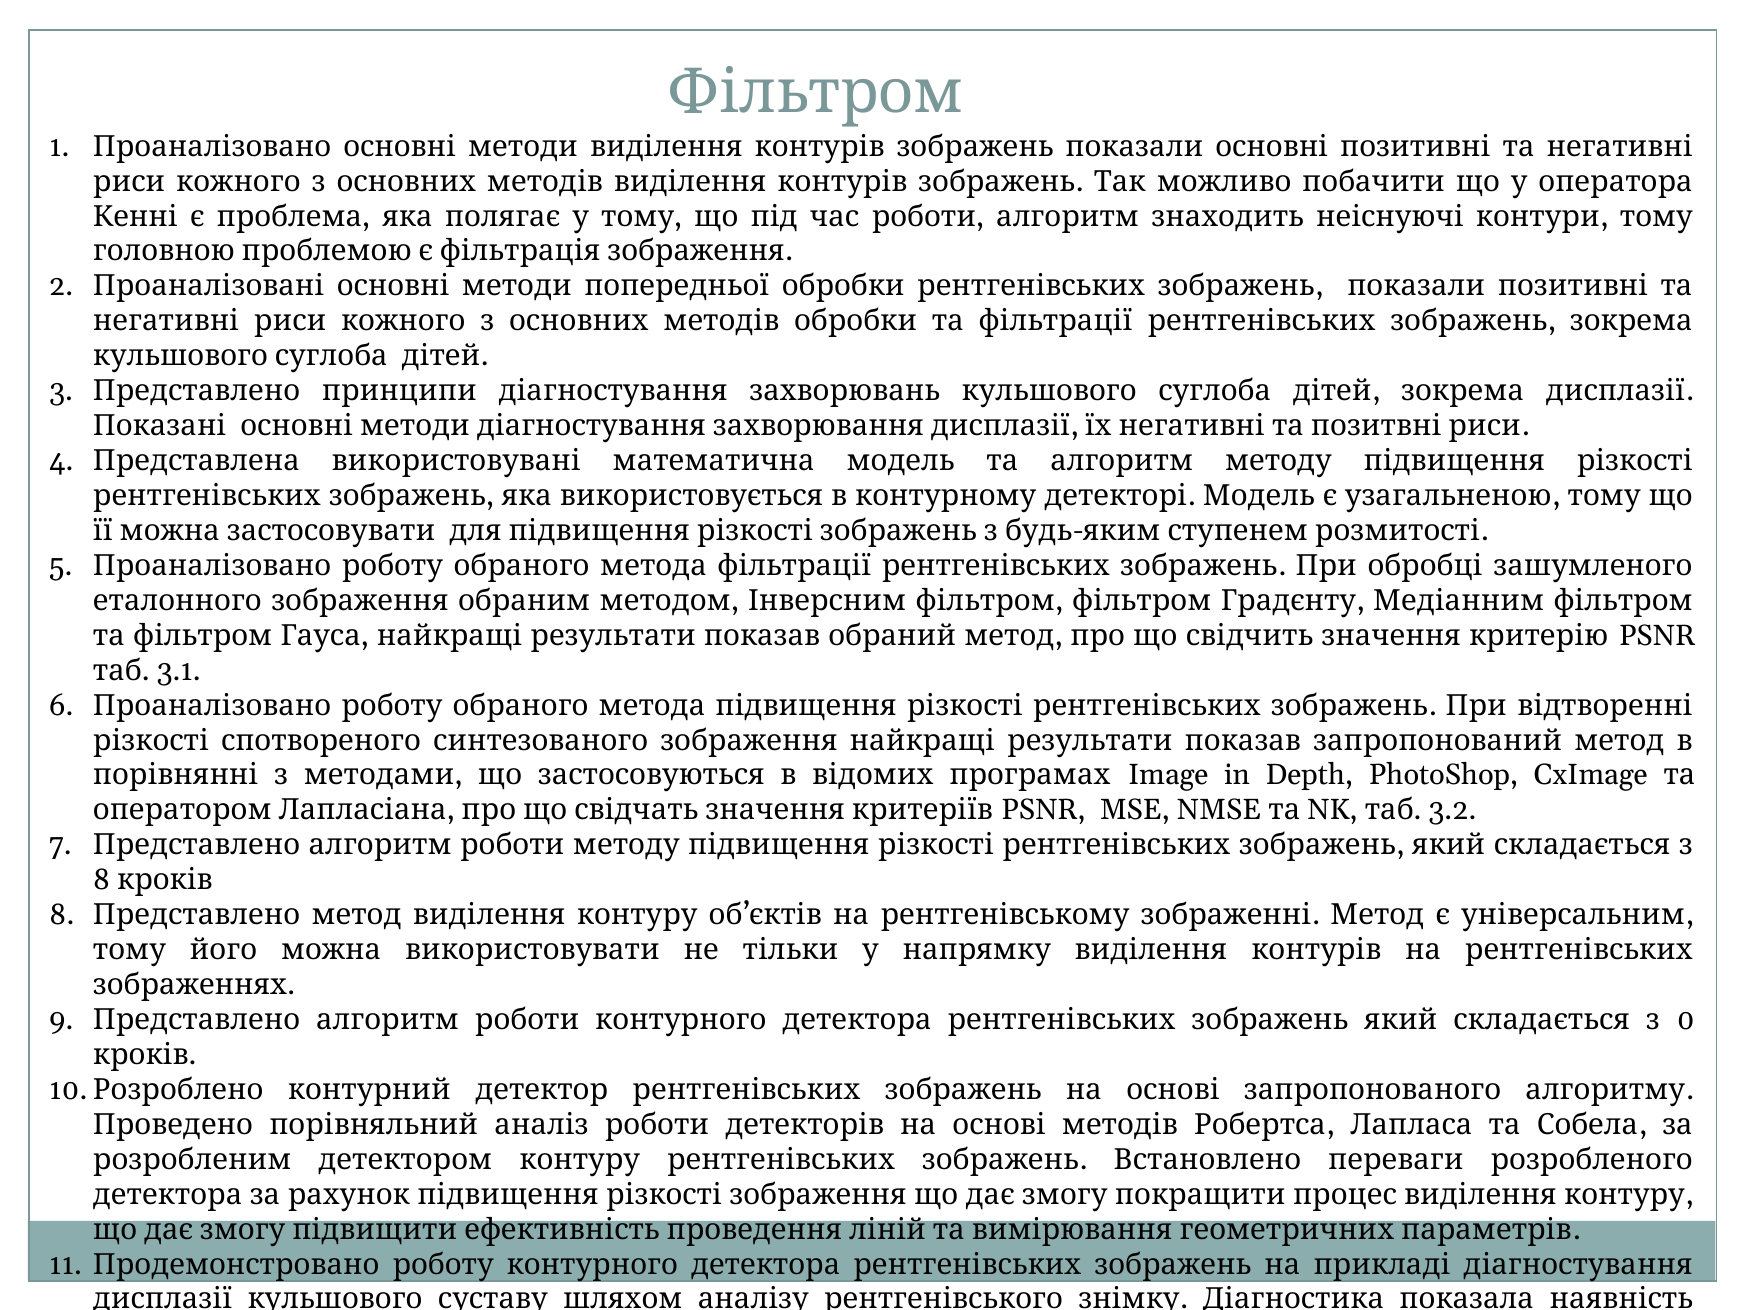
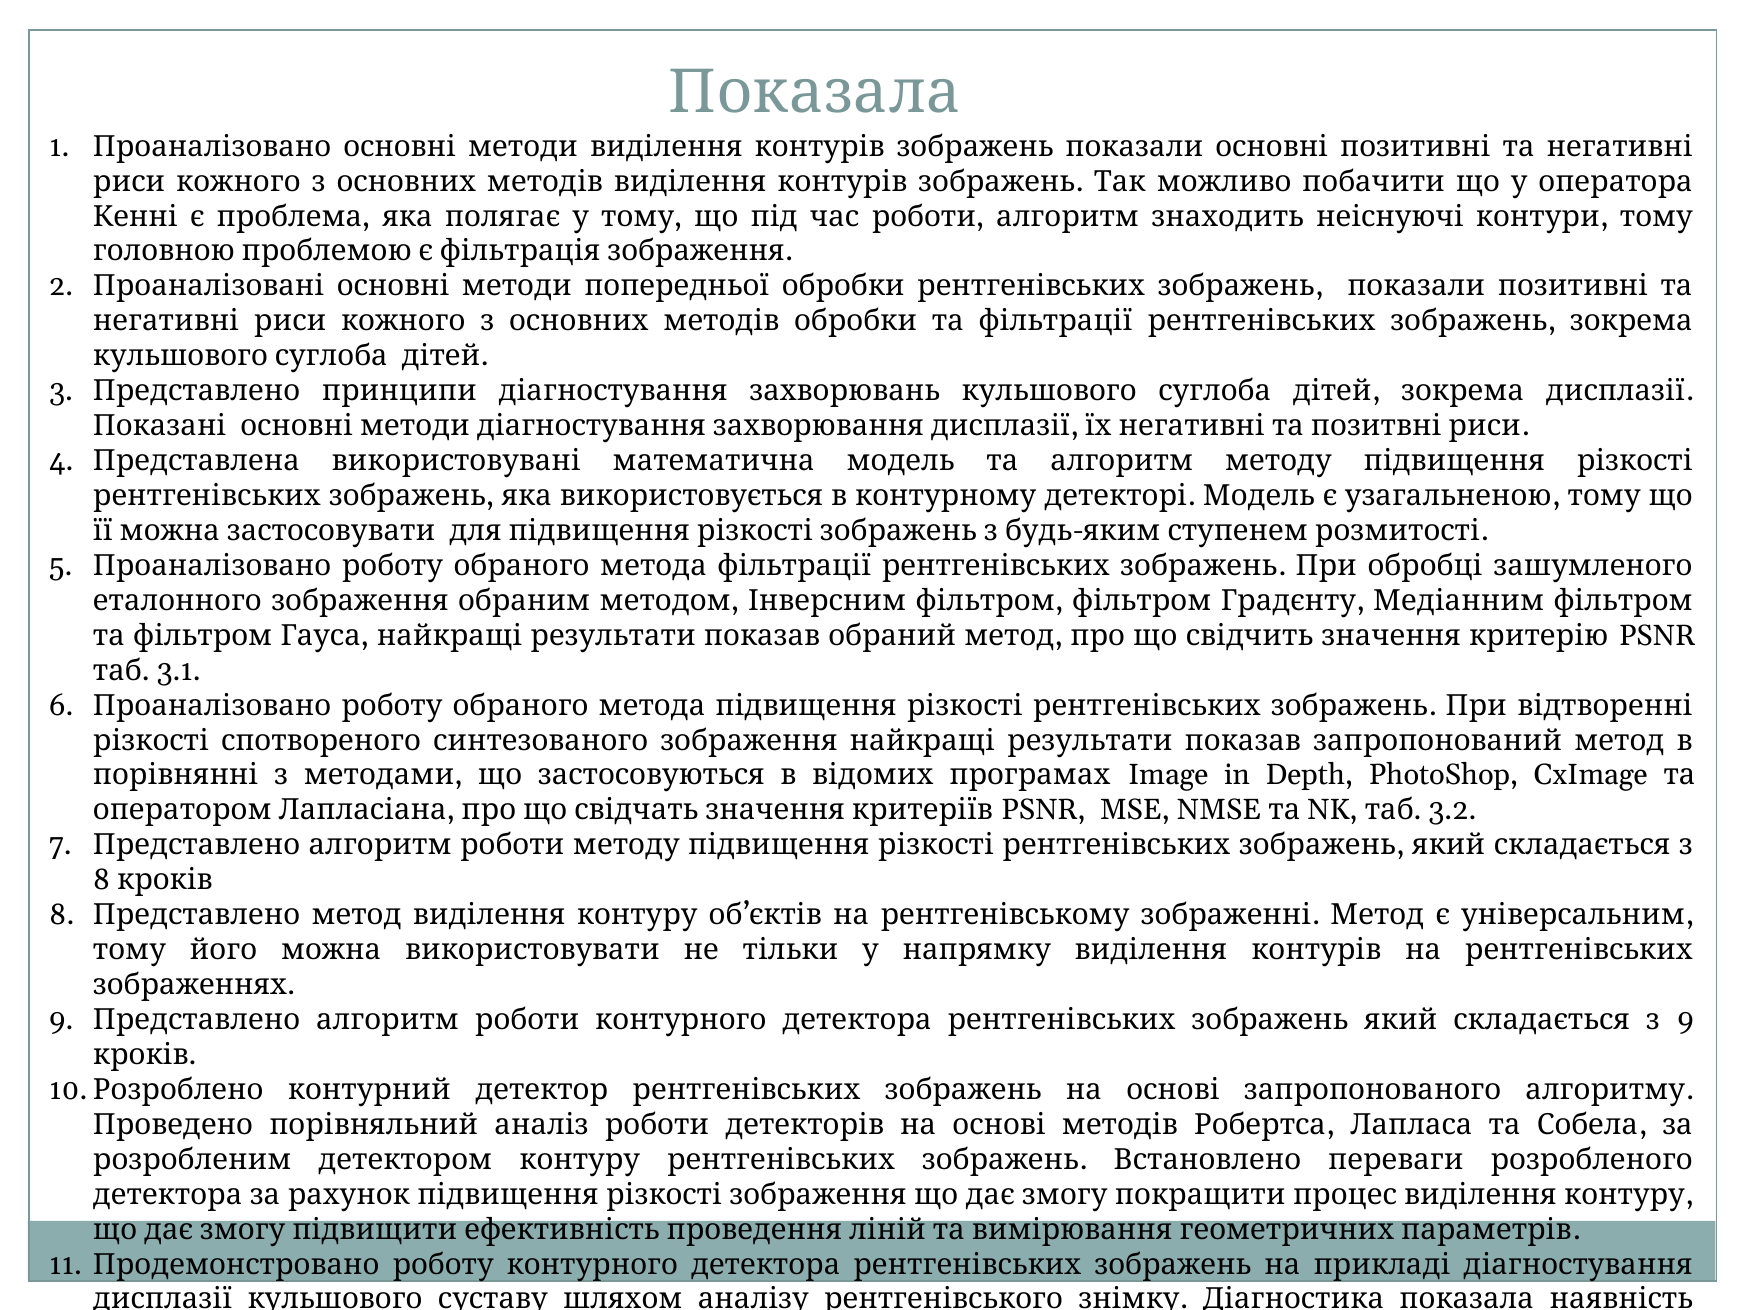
Фільтром: Фільтром -> Показала (815, 93)
0: 0 -> 9 (1686, 1020)
